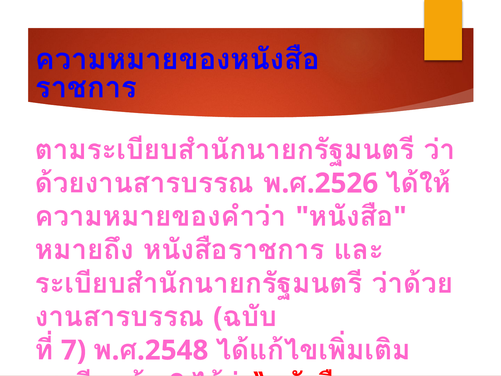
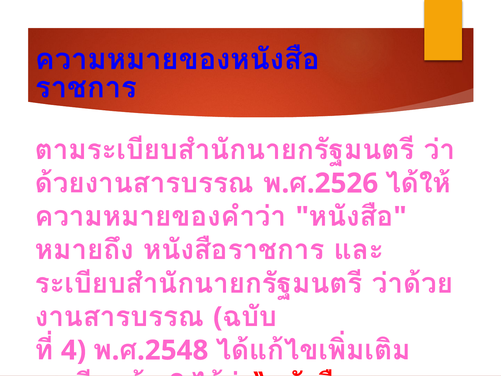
7: 7 -> 4 (74, 350)
